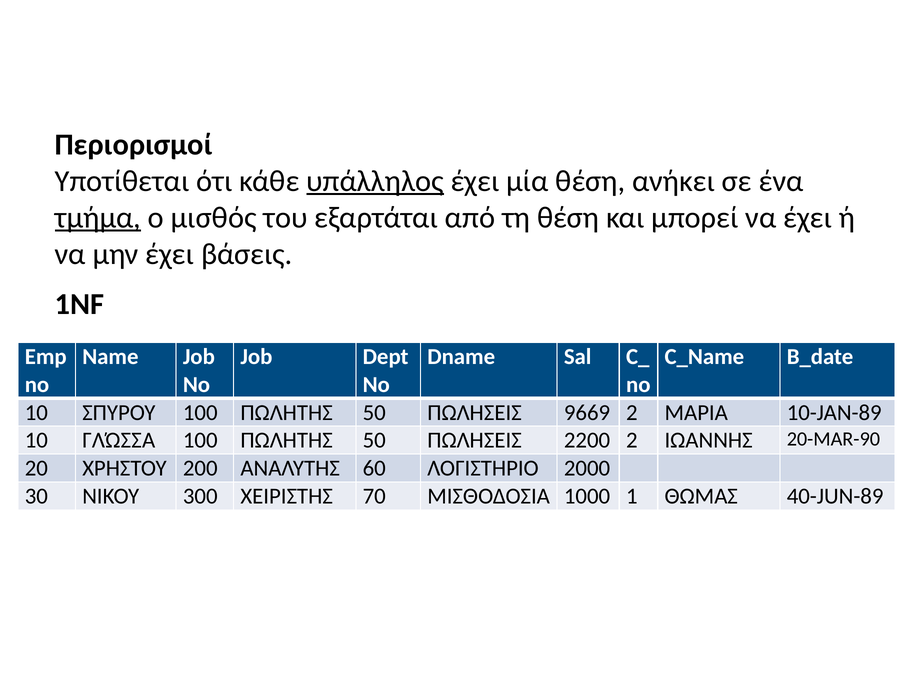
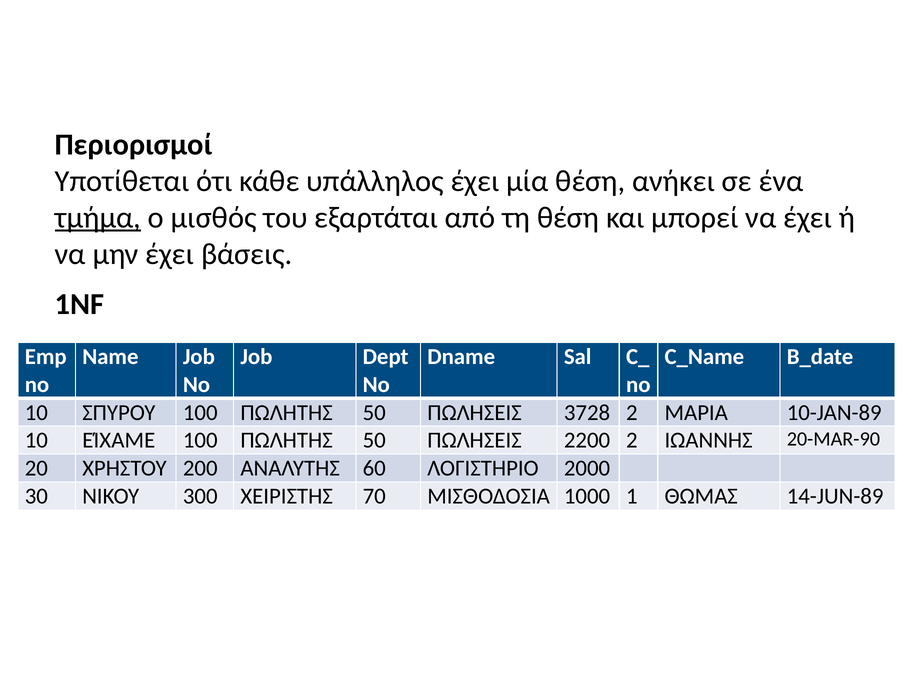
υπάλληλος underline: present -> none (375, 181)
9669: 9669 -> 3728 (587, 412)
ΓΛΏΣΣΑ: ΓΛΏΣΣΑ -> ΕΊΧΑΜΕ (119, 440)
40-JUN-89: 40-JUN-89 -> 14-JUN-89 (835, 496)
